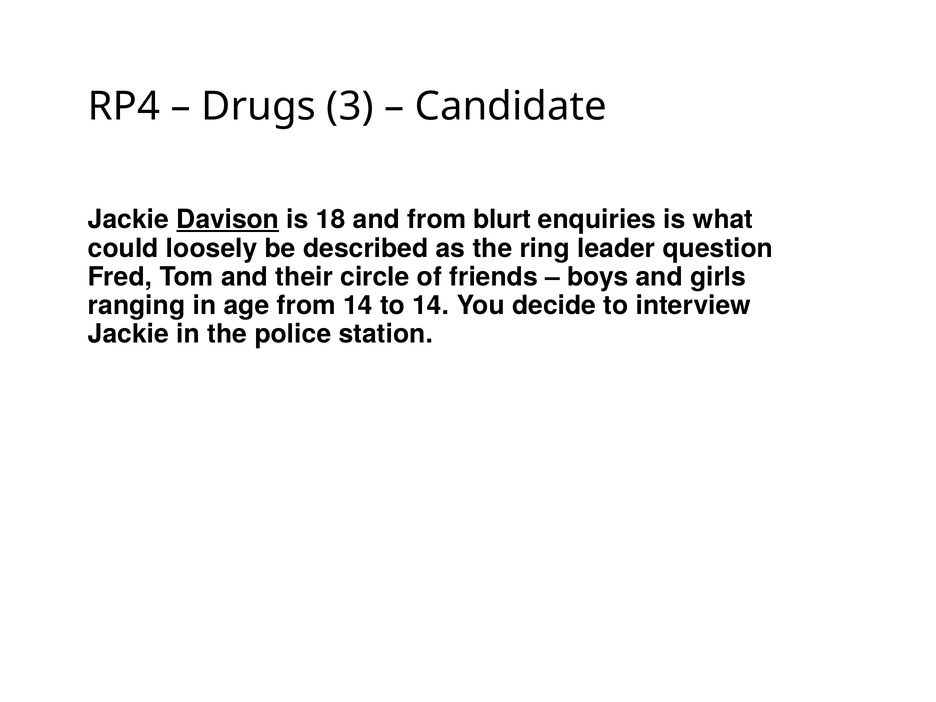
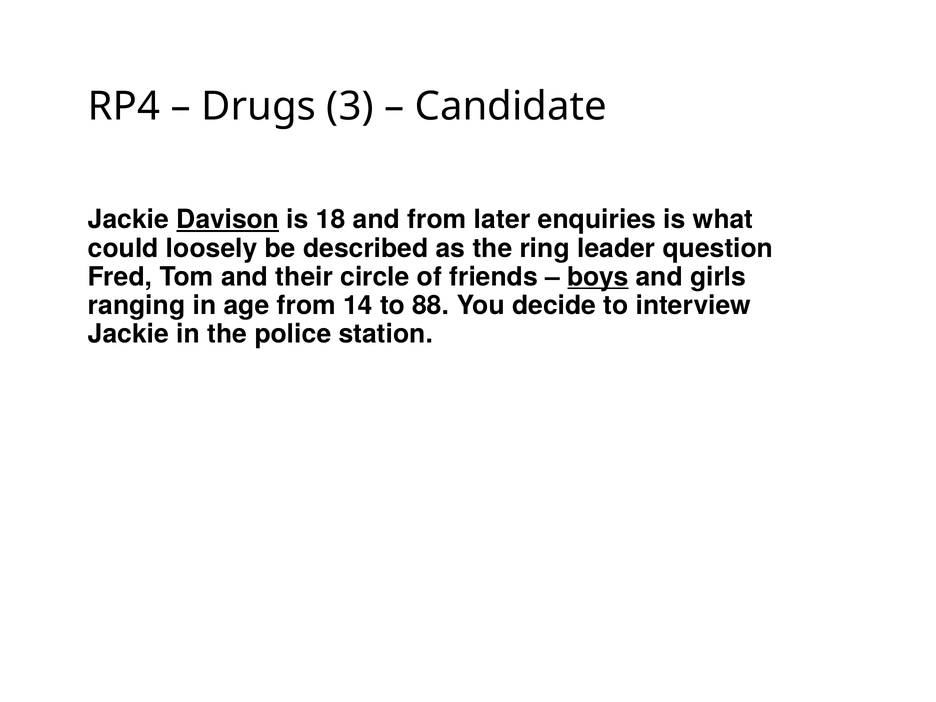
blurt: blurt -> later (502, 220)
boys underline: none -> present (598, 277)
to 14: 14 -> 88 (431, 306)
